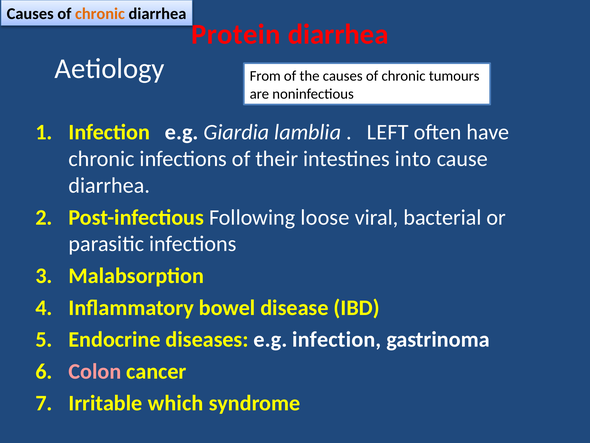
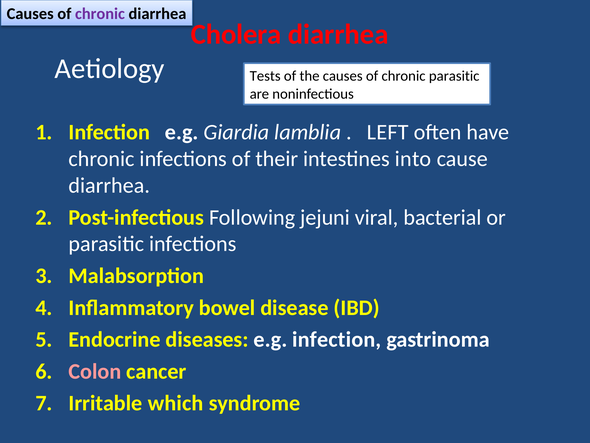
chronic colour: orange -> purple (100, 14)
Protein: Protein -> Cholera (236, 34)
From: From -> Tests (265, 76)
chronic tumours: tumours -> parasitic (454, 76)
loose: loose -> jejuni (325, 217)
